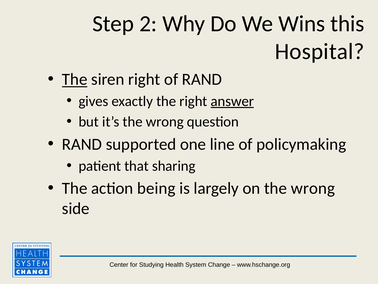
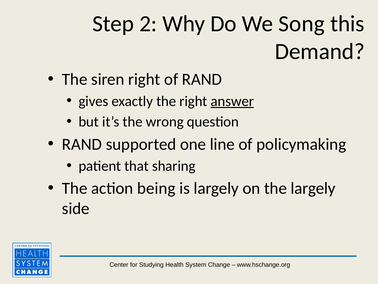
Wins: Wins -> Song (302, 24)
Hospital: Hospital -> Demand (320, 51)
The underline: present -> none (75, 79)
on the wrong: wrong -> largely (313, 188)
